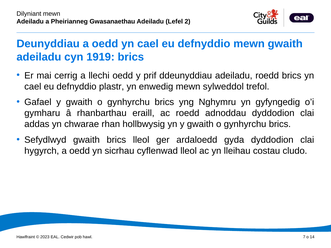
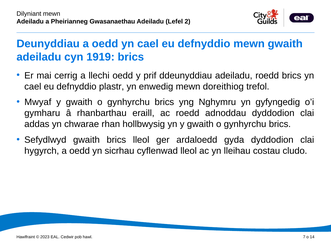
sylweddol: sylweddol -> doreithiog (223, 87)
Gafael: Gafael -> Mwyaf (38, 102)
